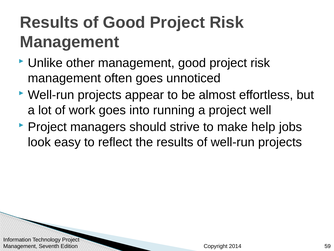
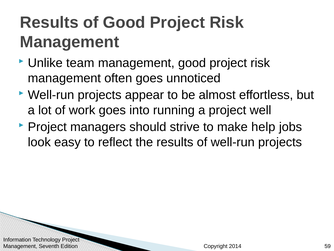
other: other -> team (80, 63)
